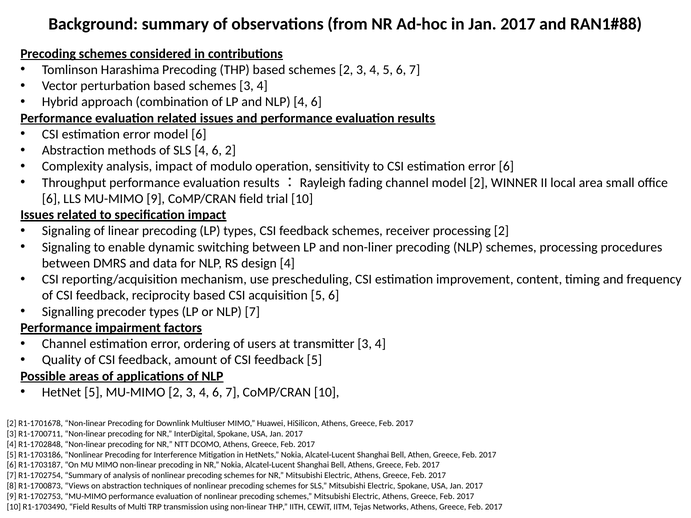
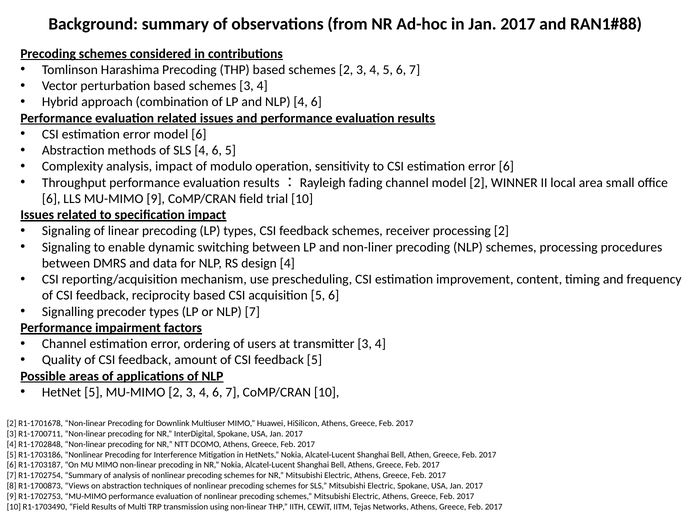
6 2: 2 -> 5 (230, 150)
